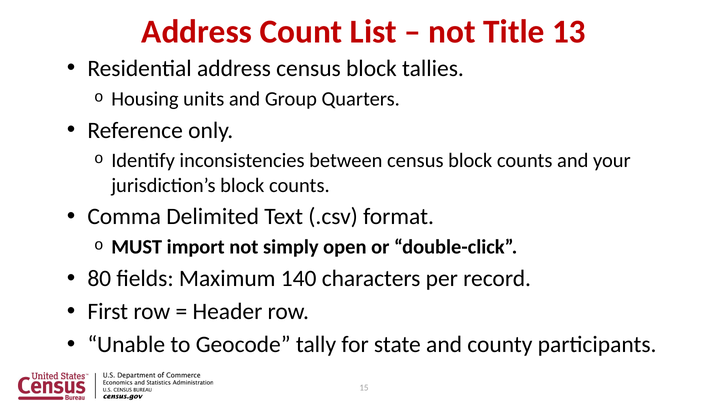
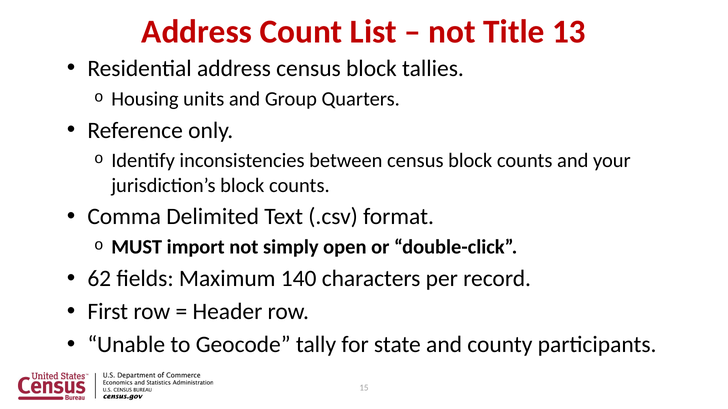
80: 80 -> 62 (99, 279)
